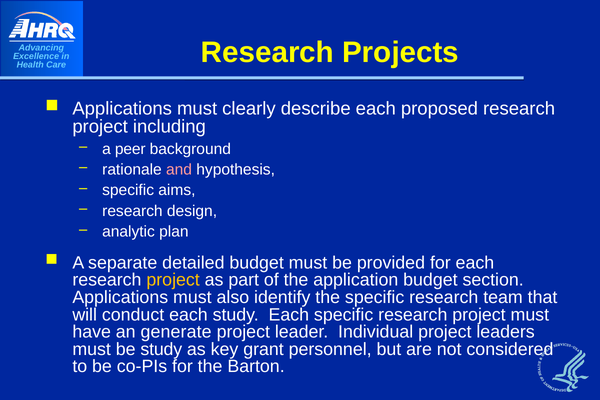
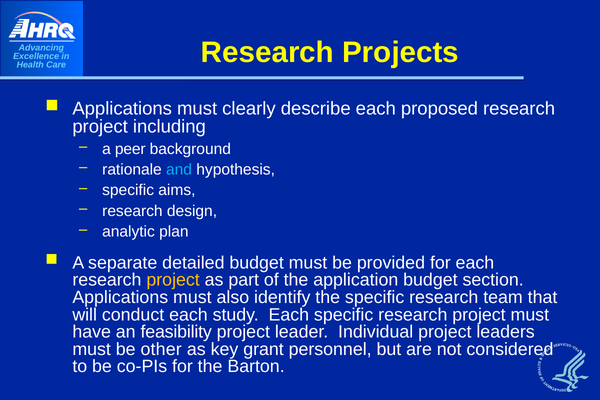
and colour: pink -> light blue (179, 170)
generate: generate -> feasibility (176, 332)
be study: study -> other (161, 349)
